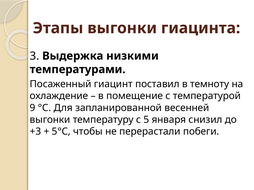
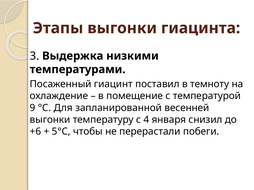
5: 5 -> 4 (146, 120)
+3: +3 -> +6 (35, 132)
